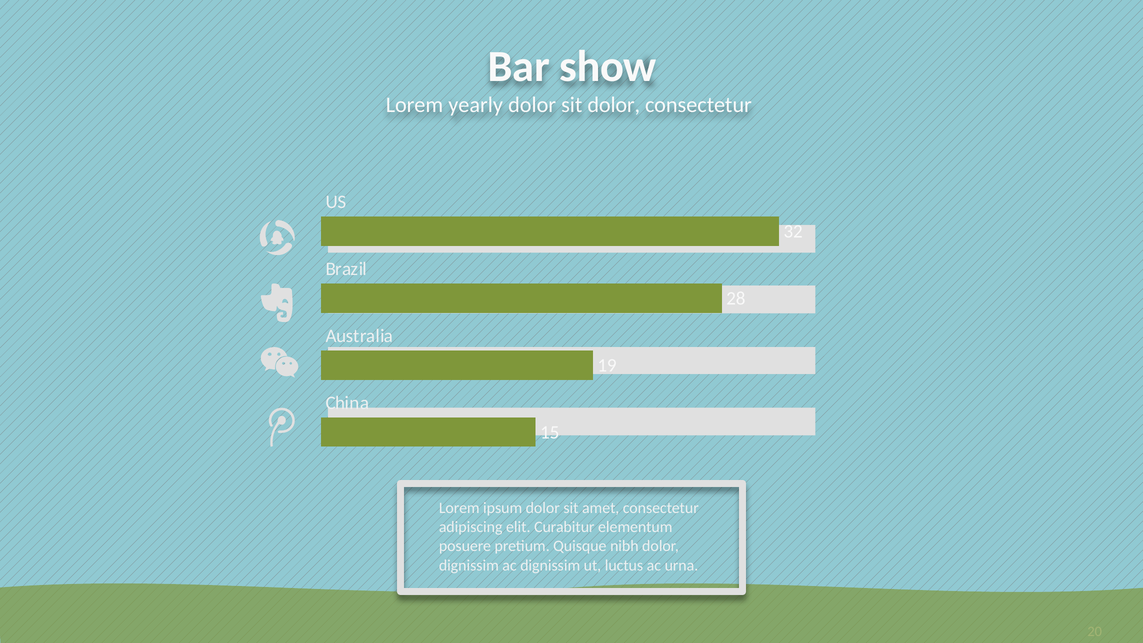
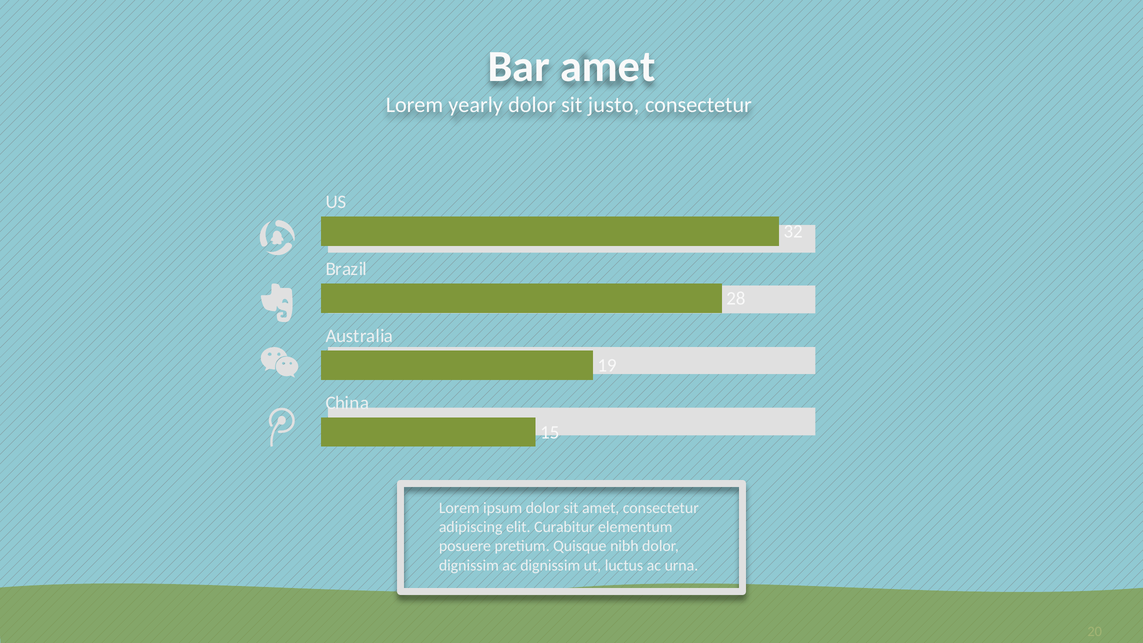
Bar show: show -> amet (608, 67)
sit dolor: dolor -> justo (614, 105)
